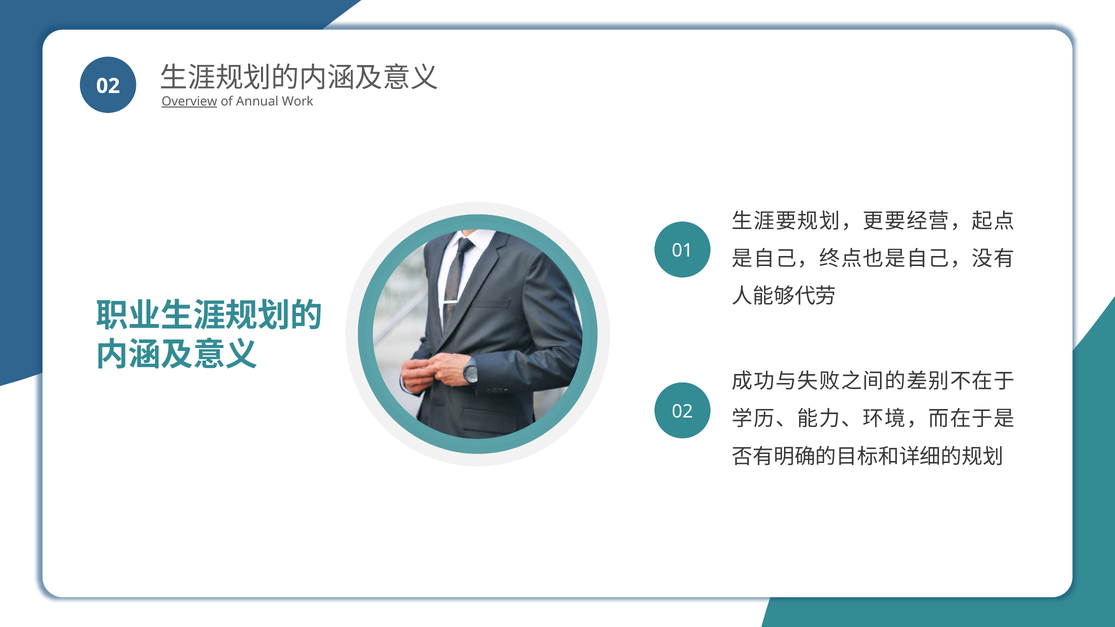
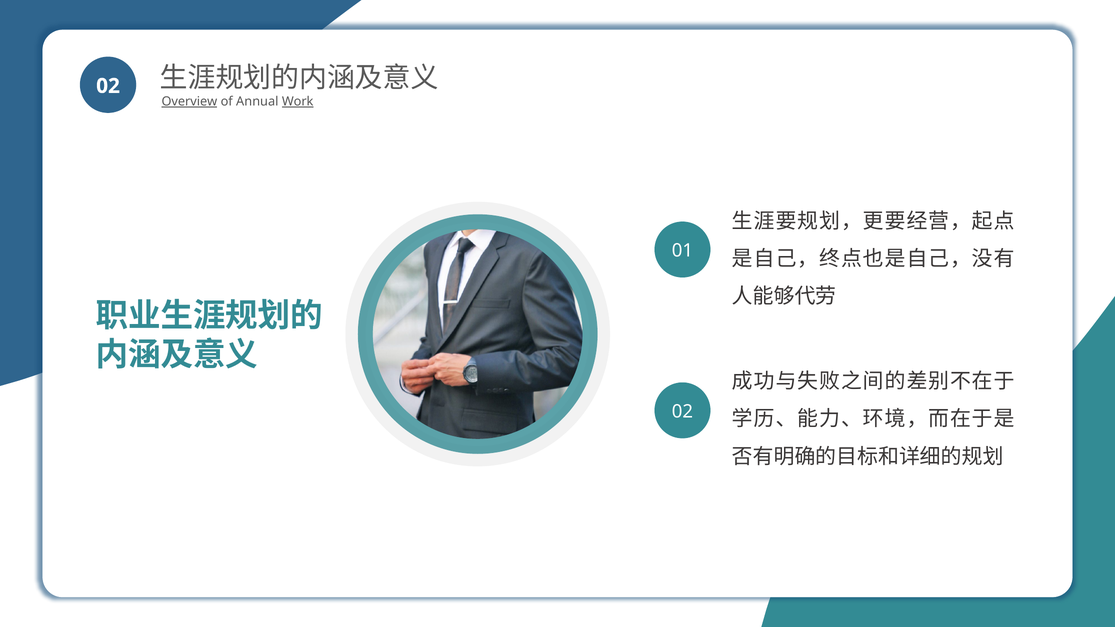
Work underline: none -> present (298, 102)
